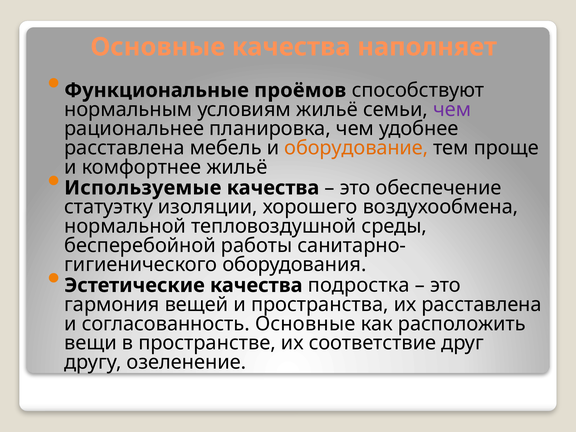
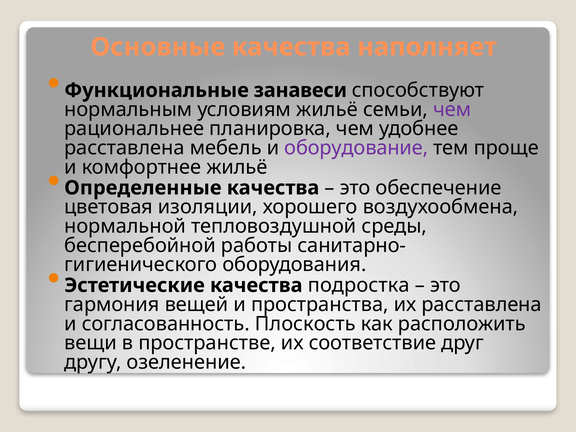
проёмов: проёмов -> занавеси (300, 90)
оборудование colour: orange -> purple (356, 148)
Используемые: Используемые -> Определенные (143, 188)
статуэтку: статуэтку -> цветовая (109, 207)
согласованность Основные: Основные -> Плоскость (305, 324)
